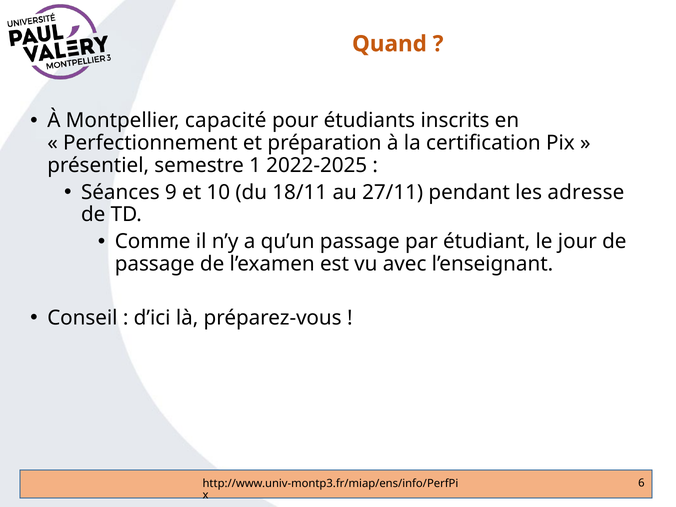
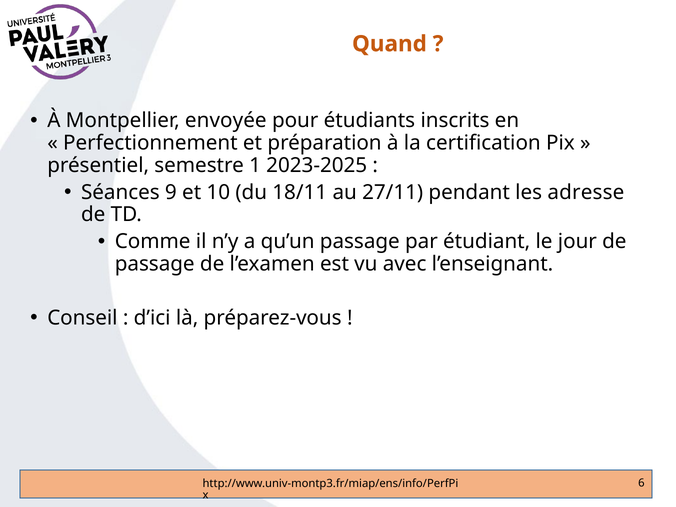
capacité: capacité -> envoyée (226, 121)
2022-2025: 2022-2025 -> 2023-2025 (317, 165)
